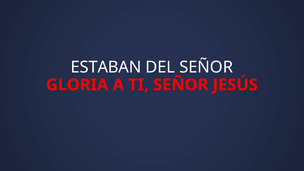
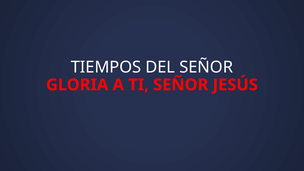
ESTABAN: ESTABAN -> TIEMPOS (106, 67)
